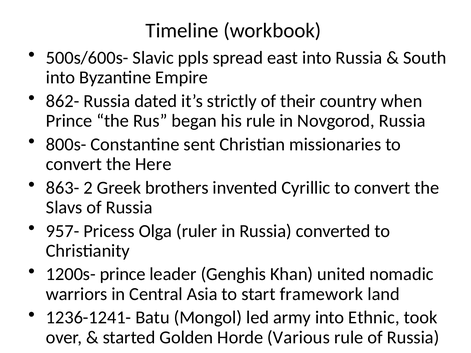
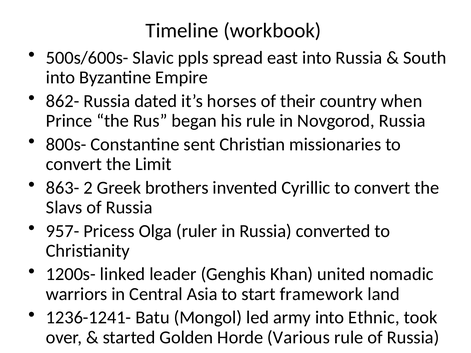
strictly: strictly -> horses (232, 101)
Here: Here -> Limit (153, 164)
1200s- prince: prince -> linked (123, 274)
